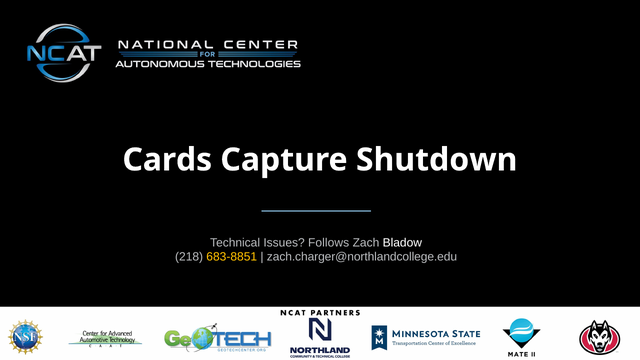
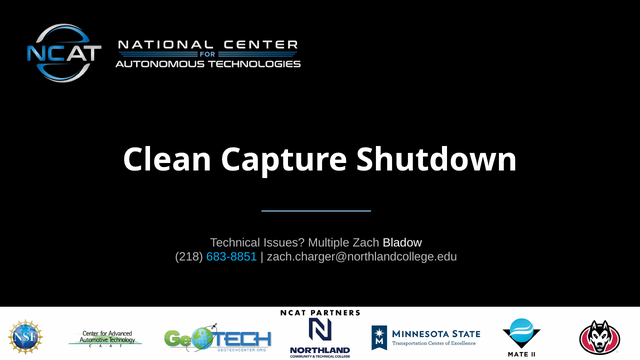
Cards: Cards -> Clean (167, 160)
Follows: Follows -> Multiple (329, 243)
683-8851 colour: yellow -> light blue (232, 257)
